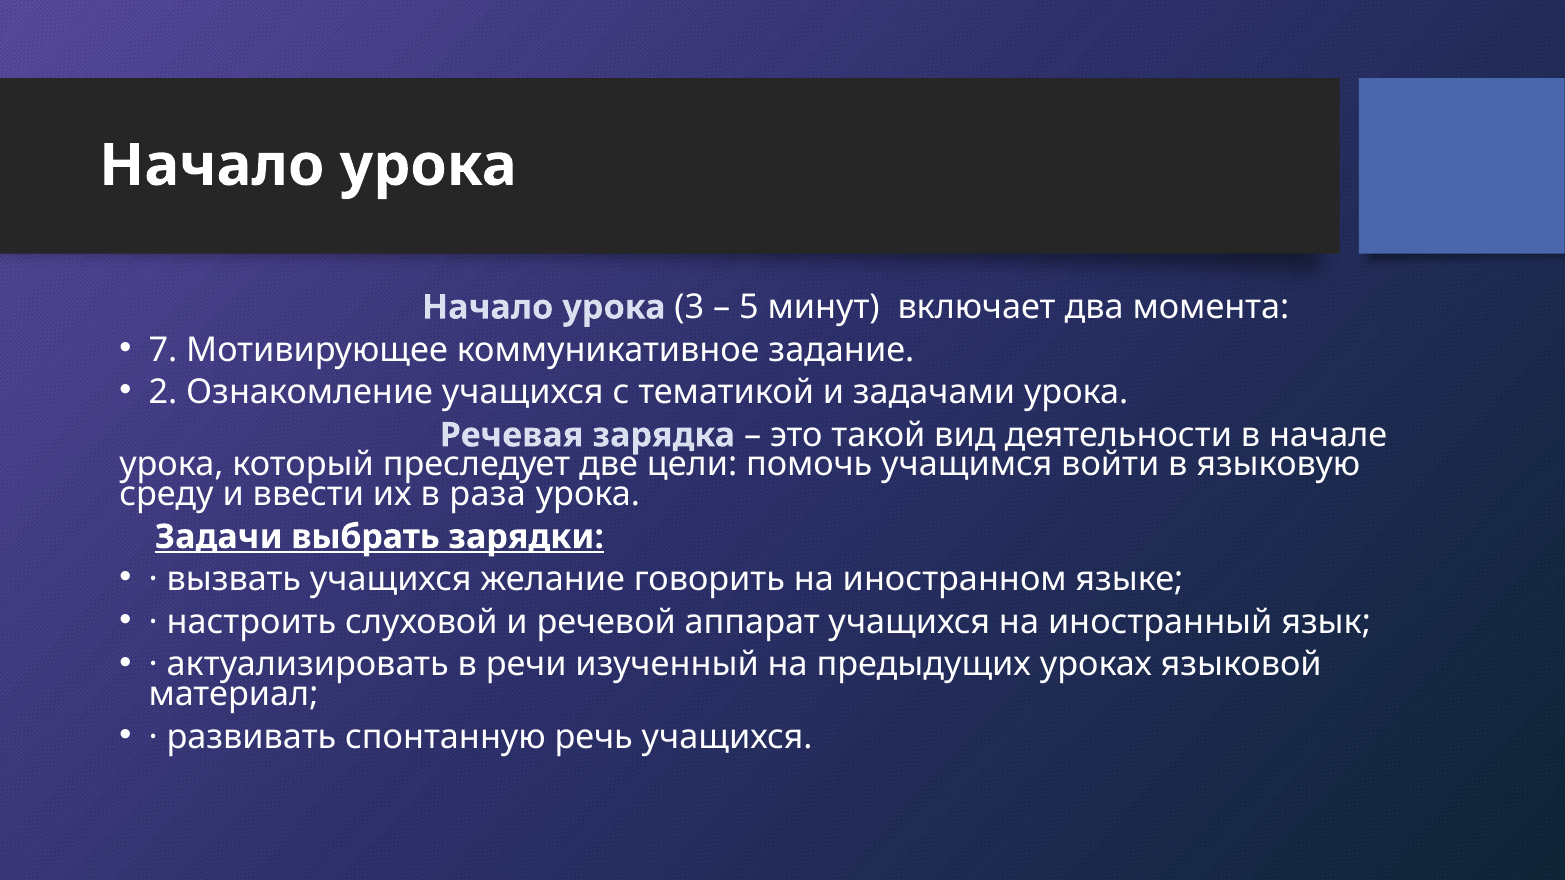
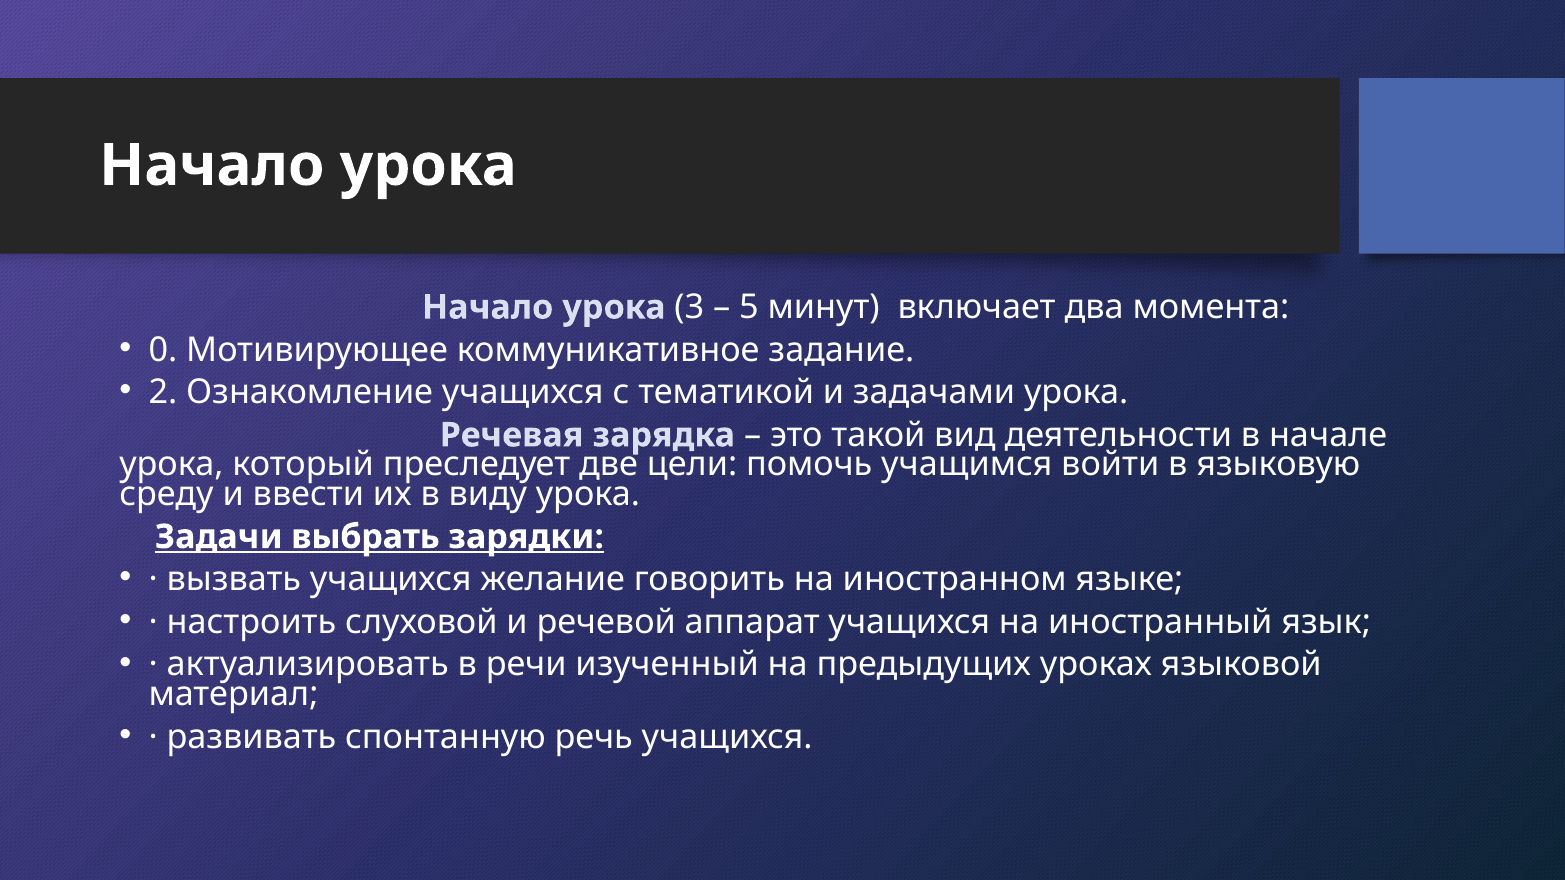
7: 7 -> 0 (163, 350)
раза: раза -> виду (488, 494)
